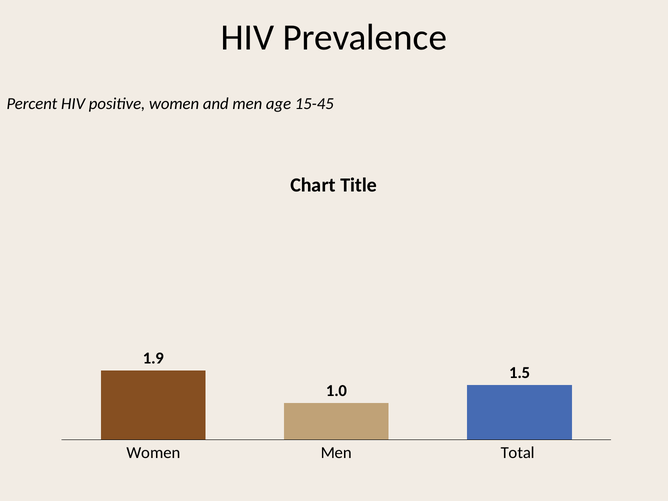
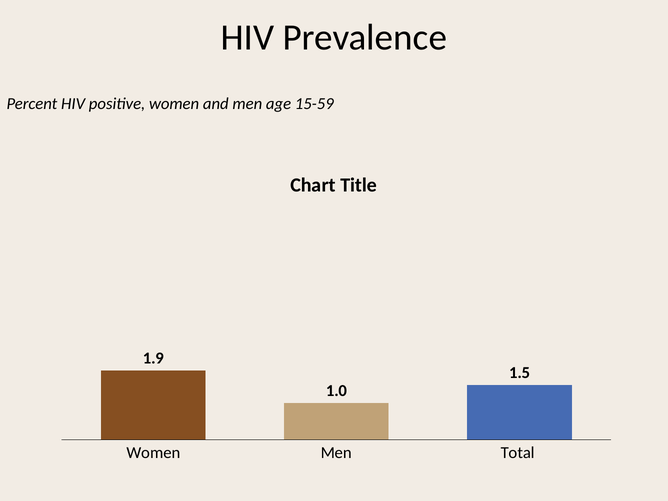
15-45: 15-45 -> 15-59 (314, 104)
